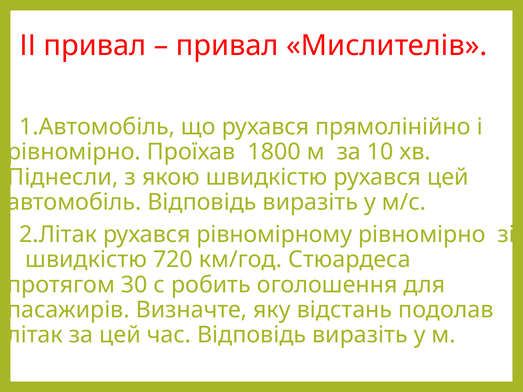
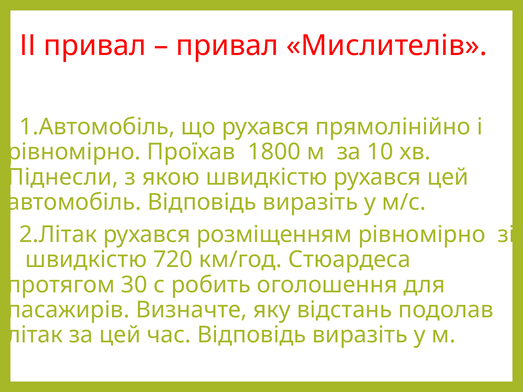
рівномірному: рівномірному -> розміщенням (274, 235)
